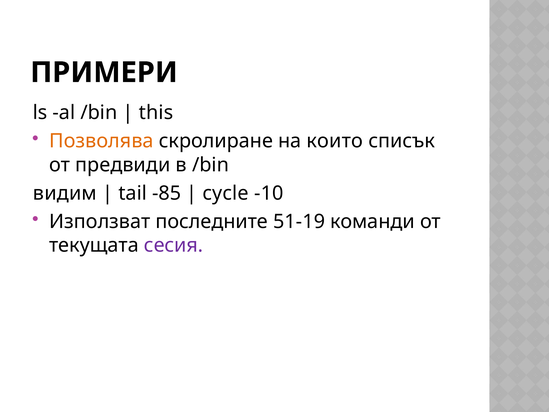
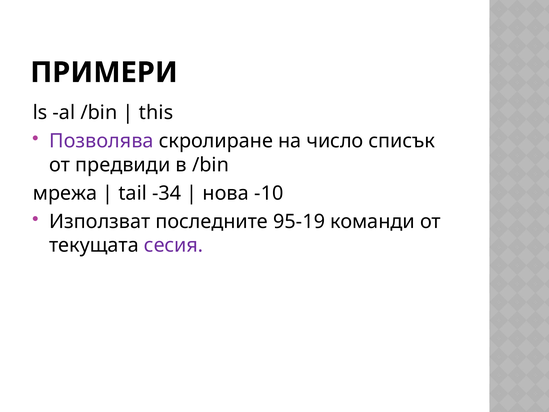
Позволява colour: orange -> purple (101, 141)
които: които -> число (335, 141)
видим: видим -> мрежа (65, 193)
-85: -85 -> -34 (167, 193)
cycle: cycle -> нова (226, 193)
51-19: 51-19 -> 95-19 (299, 221)
